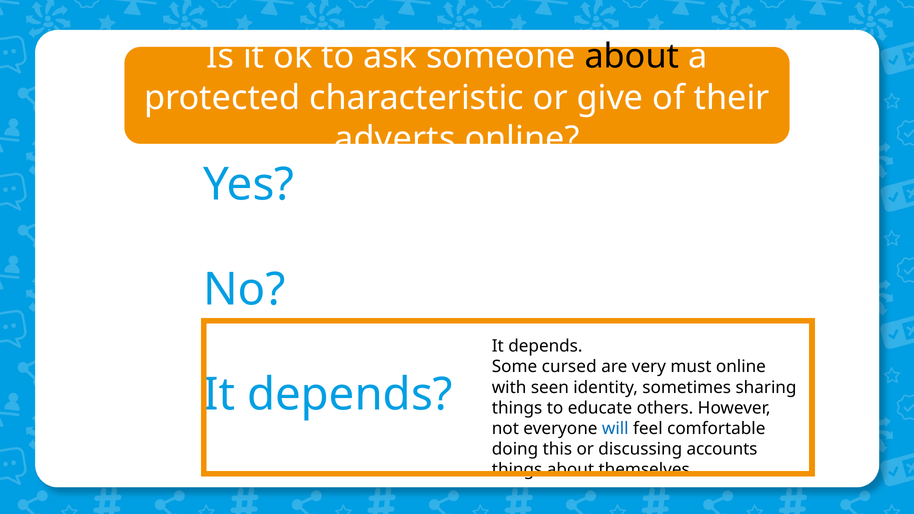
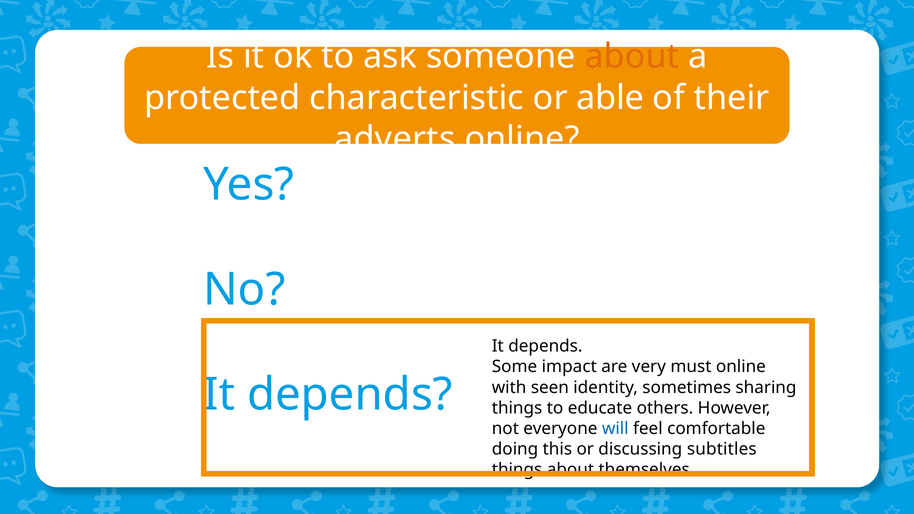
about colour: black -> orange (632, 57)
give: give -> able (610, 98)
cursed: cursed -> impact (569, 367)
accounts: accounts -> subtitles (722, 449)
